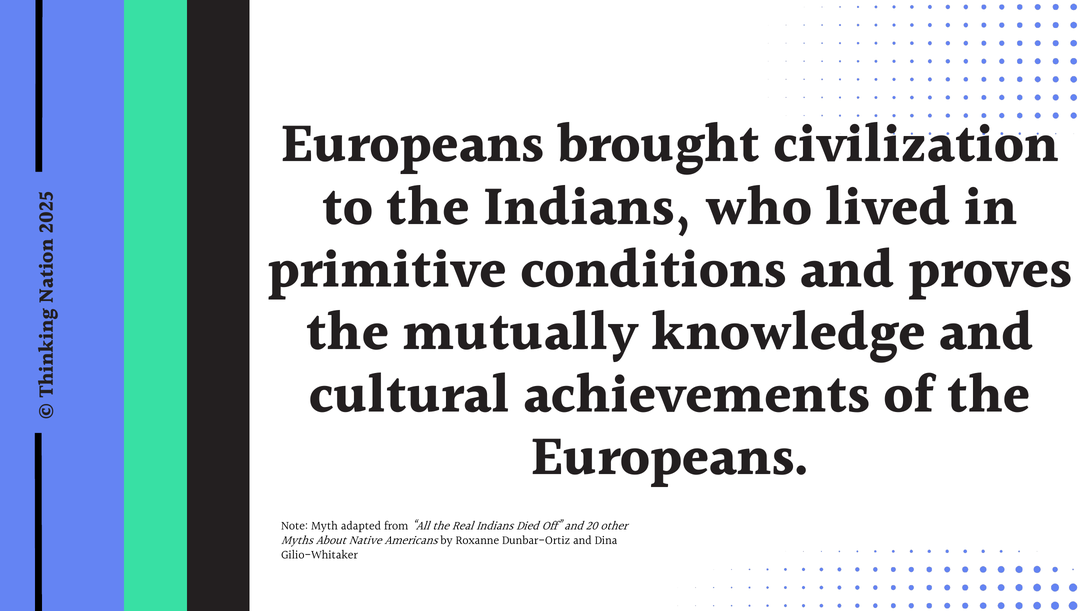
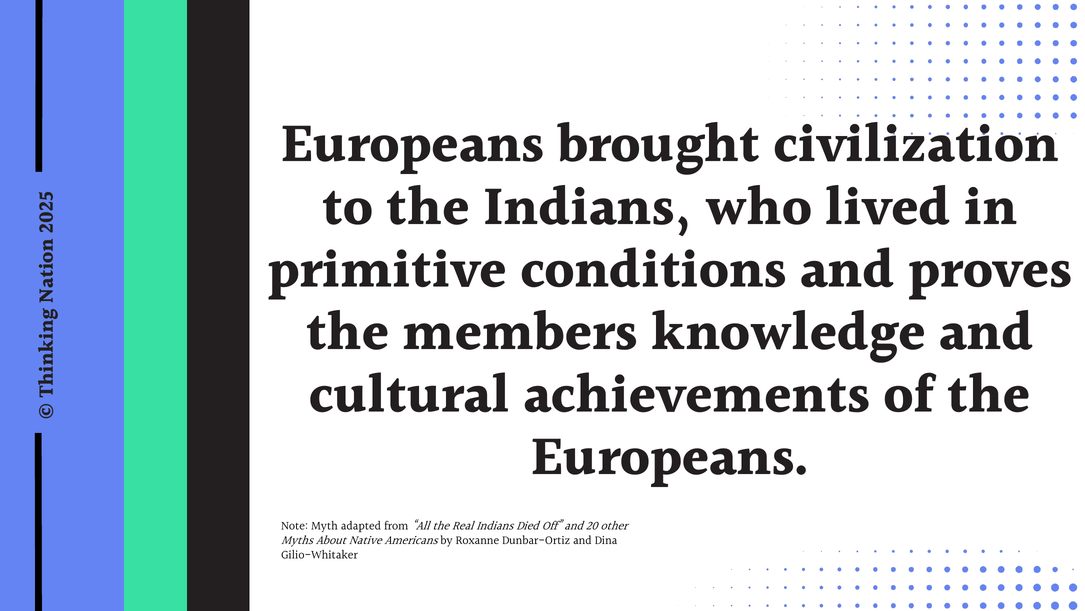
mutually: mutually -> members (520, 333)
